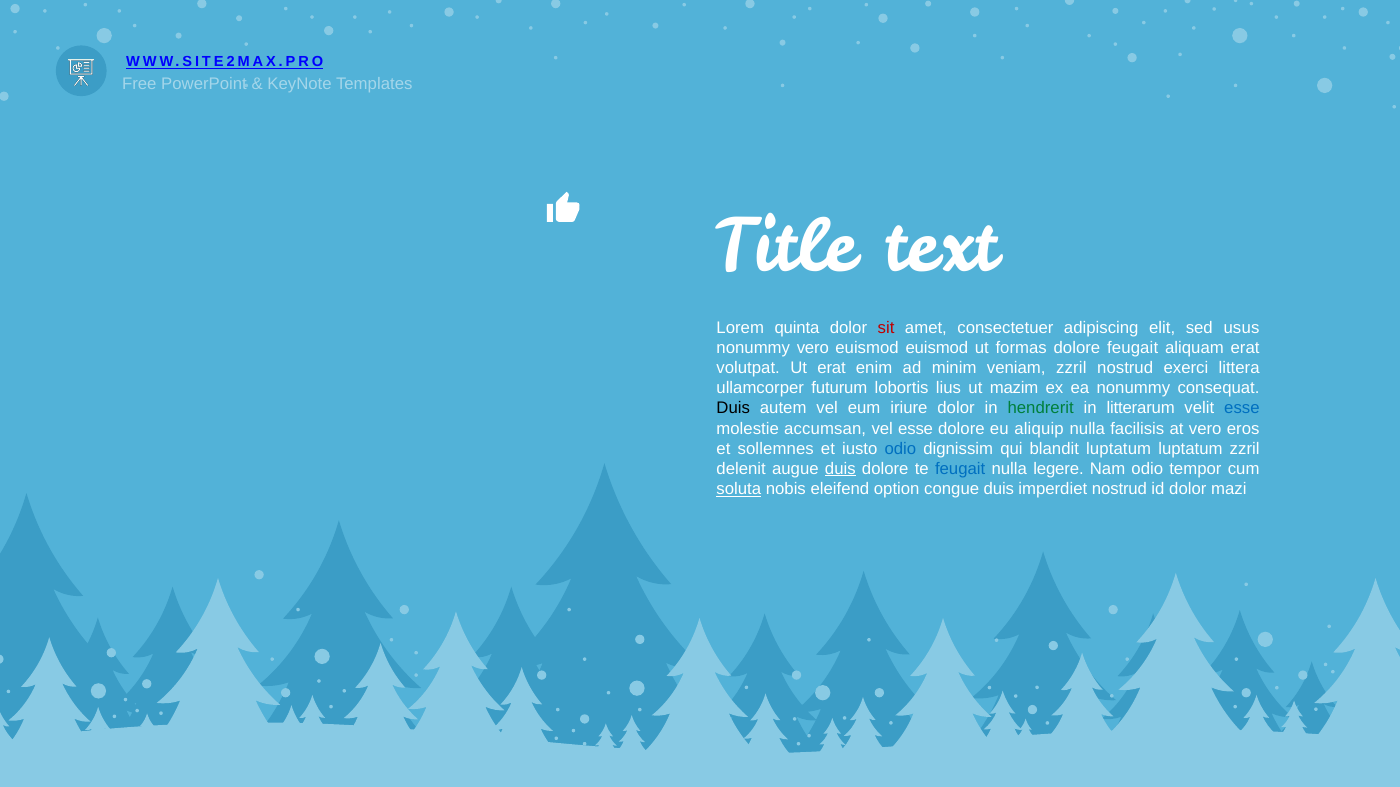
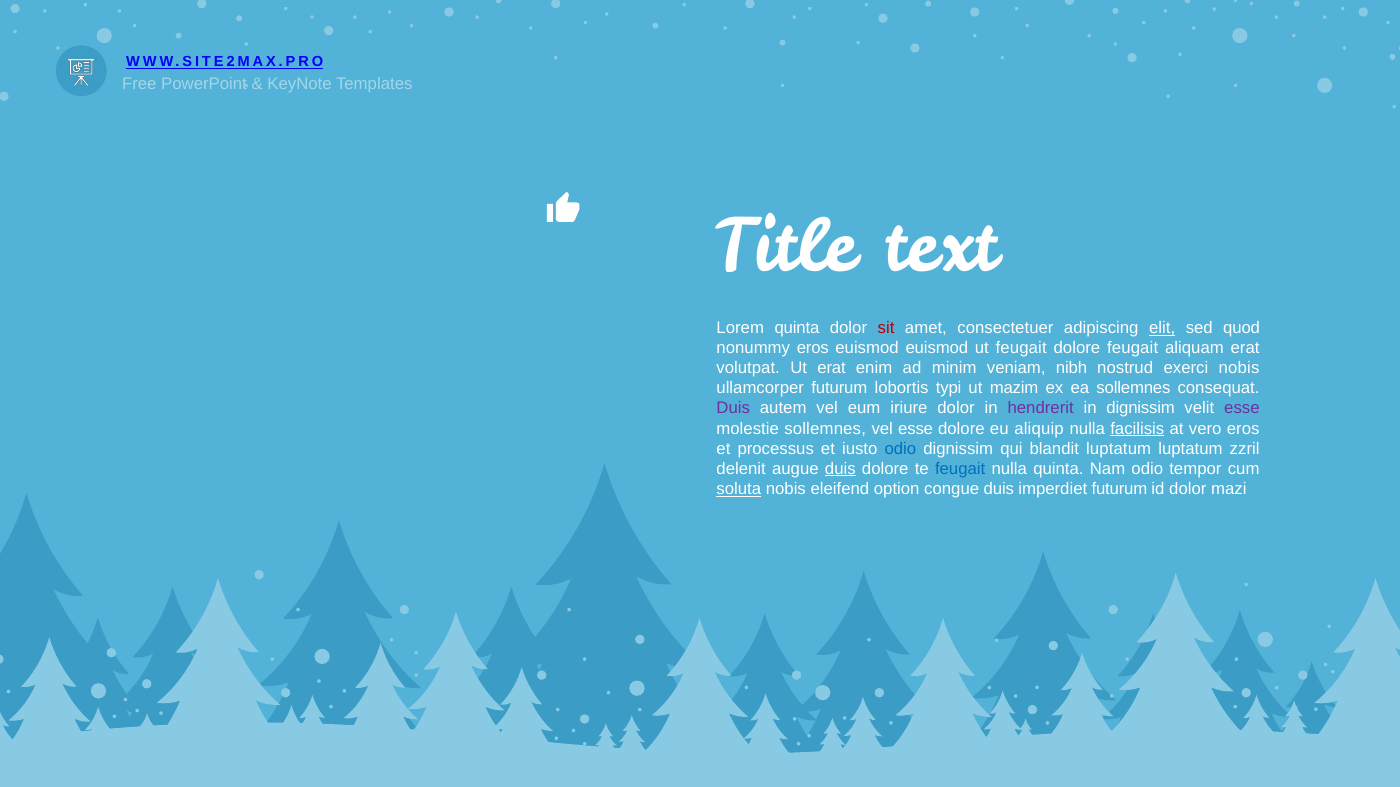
elit underline: none -> present (1162, 328)
usus: usus -> quod (1242, 328)
nonummy vero: vero -> eros (813, 348)
ut formas: formas -> feugait (1021, 348)
veniam zzril: zzril -> nibh (1072, 368)
exerci littera: littera -> nobis (1239, 368)
lius: lius -> typi (949, 389)
ea nonummy: nonummy -> sollemnes (1133, 389)
Duis colour: black -> purple (733, 409)
hendrerit colour: green -> purple (1041, 409)
in litterarum: litterarum -> dignissim (1141, 409)
esse colour: blue -> purple (1242, 409)
molestie accumsan: accumsan -> sollemnes (825, 429)
facilisis underline: none -> present (1137, 429)
sollemnes: sollemnes -> processus (776, 449)
nulla legere: legere -> quinta (1058, 469)
imperdiet nostrud: nostrud -> futurum (1119, 489)
